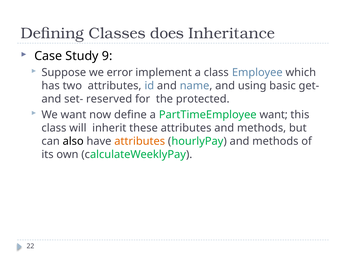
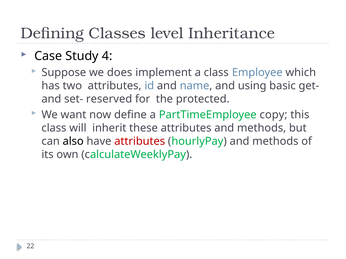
does: does -> level (167, 33)
9: 9 -> 4 (107, 56)
error: error -> does (120, 73)
PartTimeEmployee want: want -> copy (274, 115)
attributes colour: orange -> red (140, 142)
